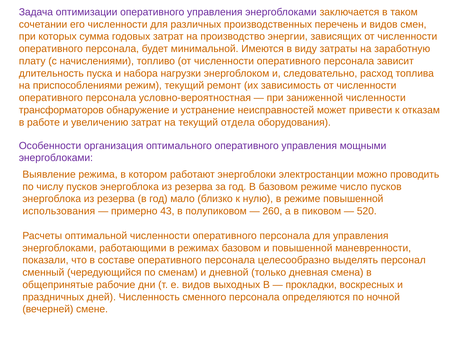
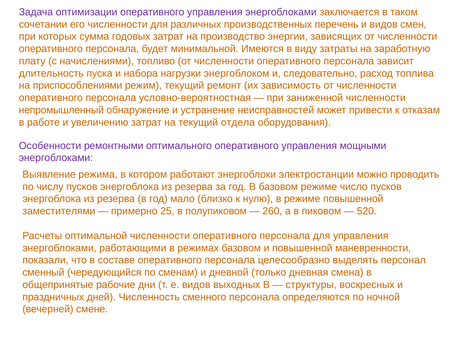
трансформаторов: трансформаторов -> непромышленный (61, 110)
организация: организация -> ремонтными (114, 145)
использования: использования -> заместителями (59, 211)
43: 43 -> 25 (167, 211)
прокладки: прокладки -> структуры (311, 284)
